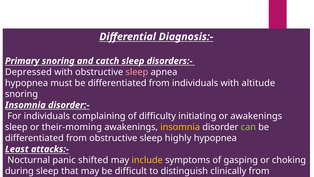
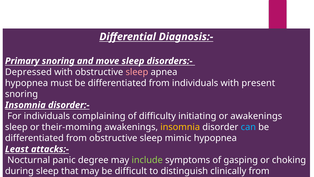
catch: catch -> move (107, 61)
altitude: altitude -> present (258, 83)
can colour: light green -> light blue (248, 127)
highly: highly -> mimic (178, 138)
shifted: shifted -> degree (93, 160)
include colour: yellow -> light green (147, 160)
